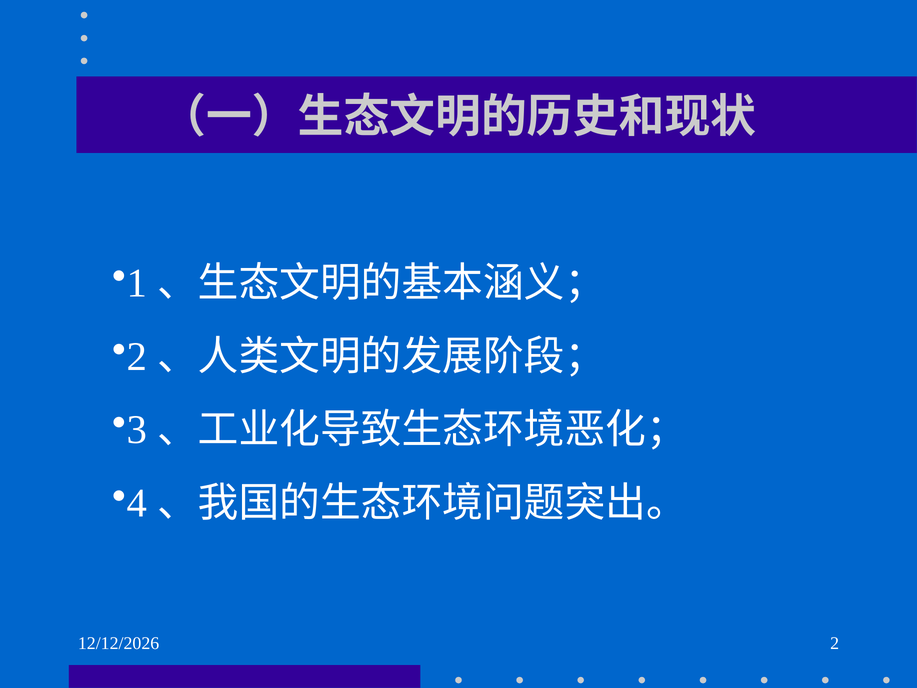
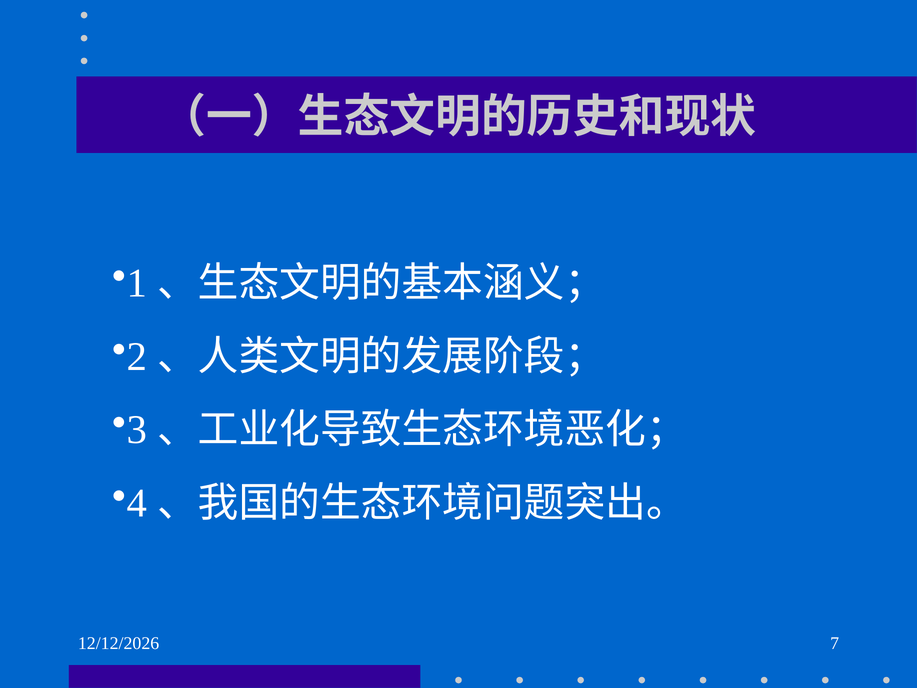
2: 2 -> 7 (835, 643)
